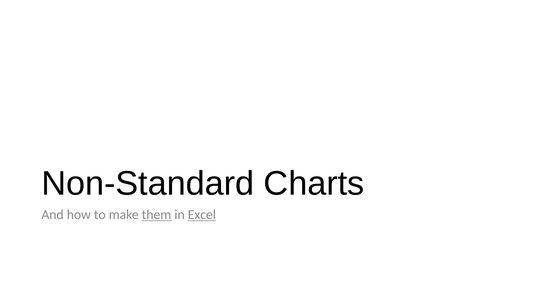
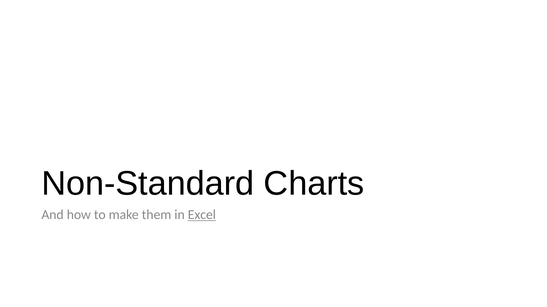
them underline: present -> none (157, 215)
